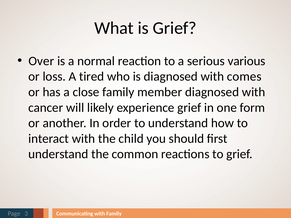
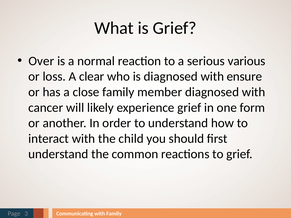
tired: tired -> clear (92, 77)
comes: comes -> ensure (244, 77)
